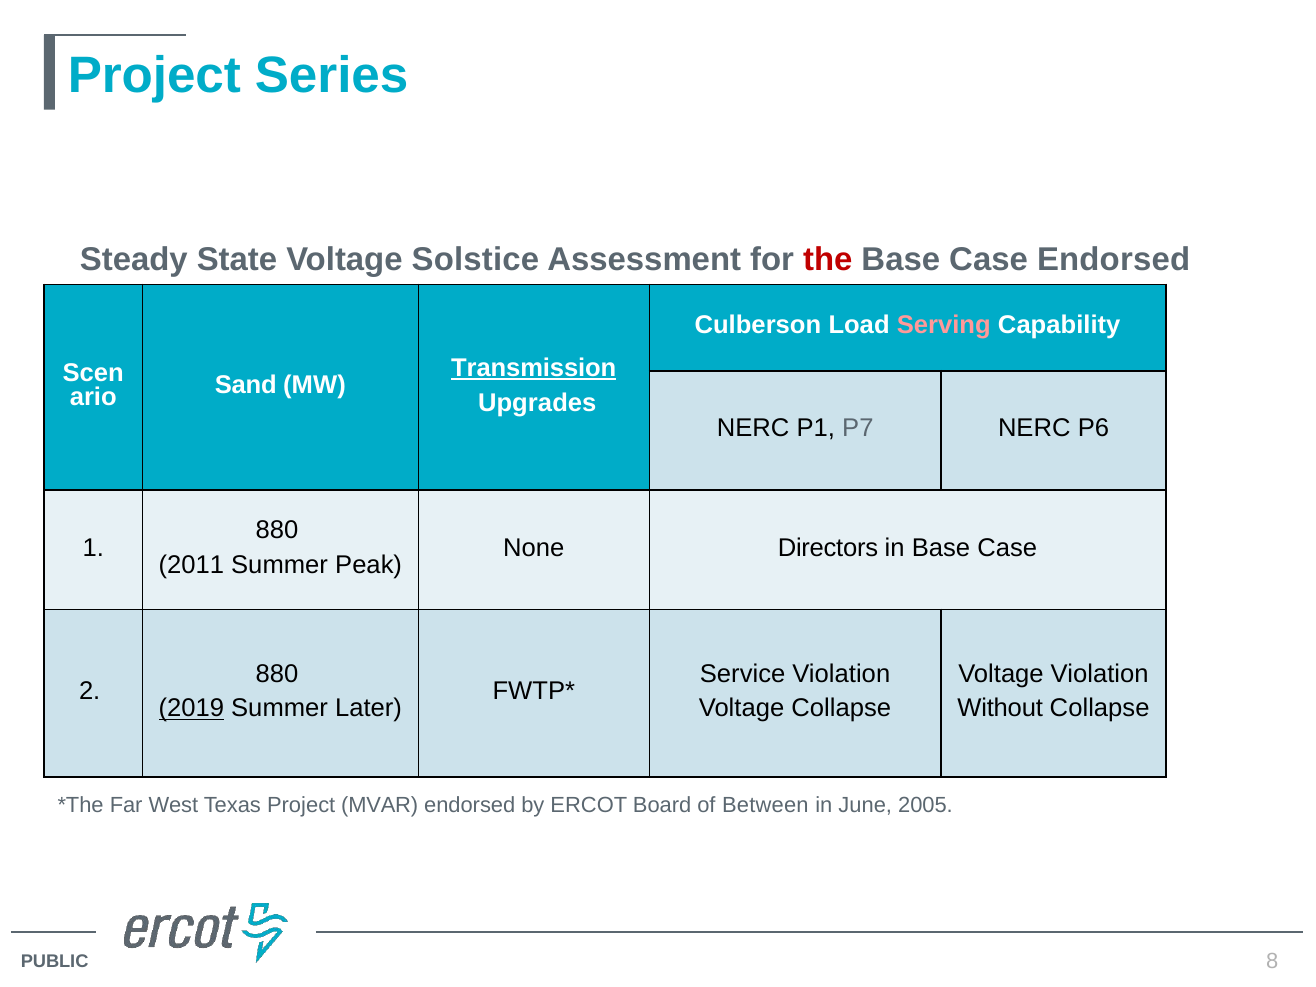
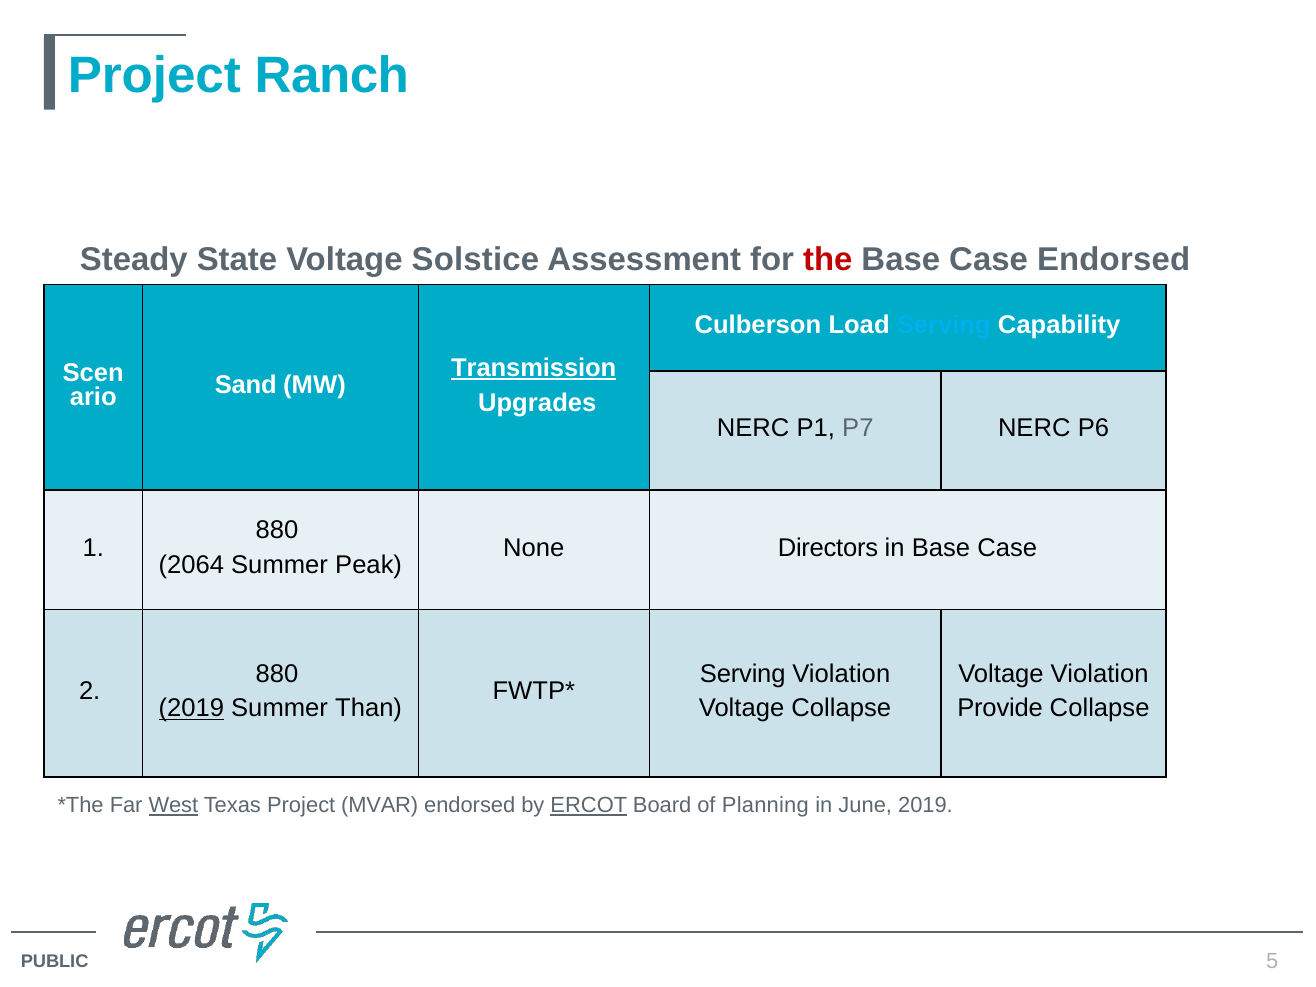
Series: Series -> Ranch (332, 76)
Serving colour: pink -> light blue (944, 326)
2011: 2011 -> 2064 (191, 565)
Service: Service -> Serving (743, 674)
Later: Later -> Than (369, 708)
Without: Without -> Provide (1000, 708)
West underline: none -> present (173, 805)
ERCOT underline: none -> present (589, 805)
Between: Between -> Planning (765, 805)
June 2005: 2005 -> 2019 (925, 805)
8: 8 -> 5 (1272, 961)
